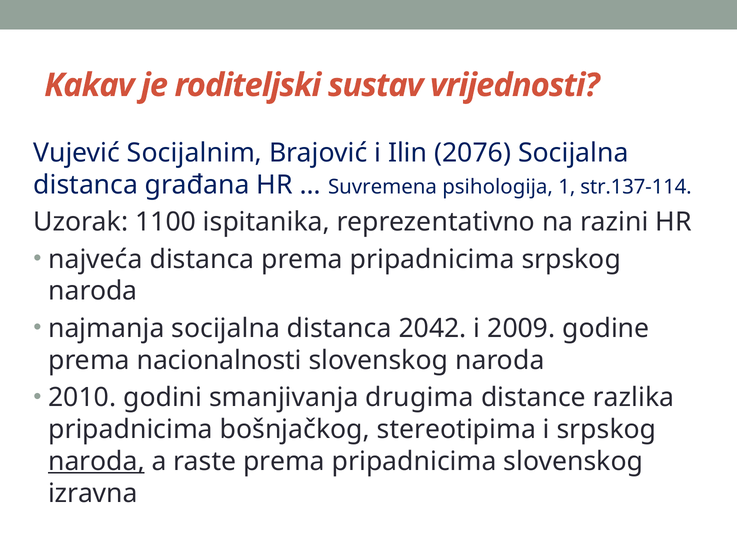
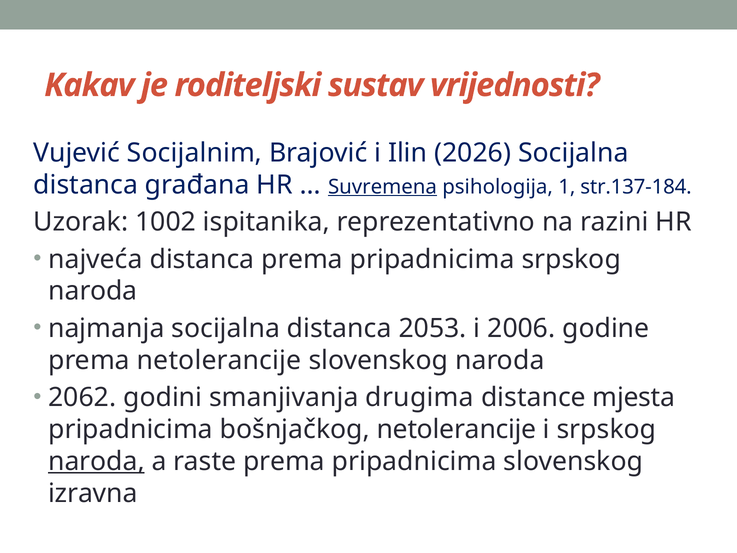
2076: 2076 -> 2026 (473, 153)
Suvremena underline: none -> present (382, 187)
str.137-114: str.137-114 -> str.137-184 (636, 187)
1100: 1100 -> 1002 (166, 222)
2042: 2042 -> 2053 (433, 328)
2009: 2009 -> 2006 (521, 328)
prema nacionalnosti: nacionalnosti -> netolerancije (219, 360)
2010: 2010 -> 2062 (82, 397)
razlika: razlika -> mjesta (634, 397)
bošnjačkog stereotipima: stereotipima -> netolerancije (457, 429)
